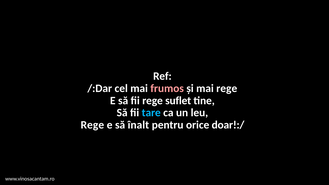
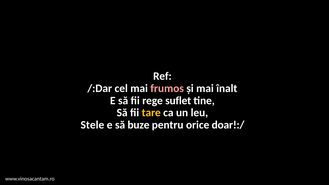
mai rege: rege -> înalt (227, 88)
tare colour: light blue -> yellow (151, 113)
Rege: Rege -> Stele (92, 125)
înalt: înalt -> buze (139, 125)
